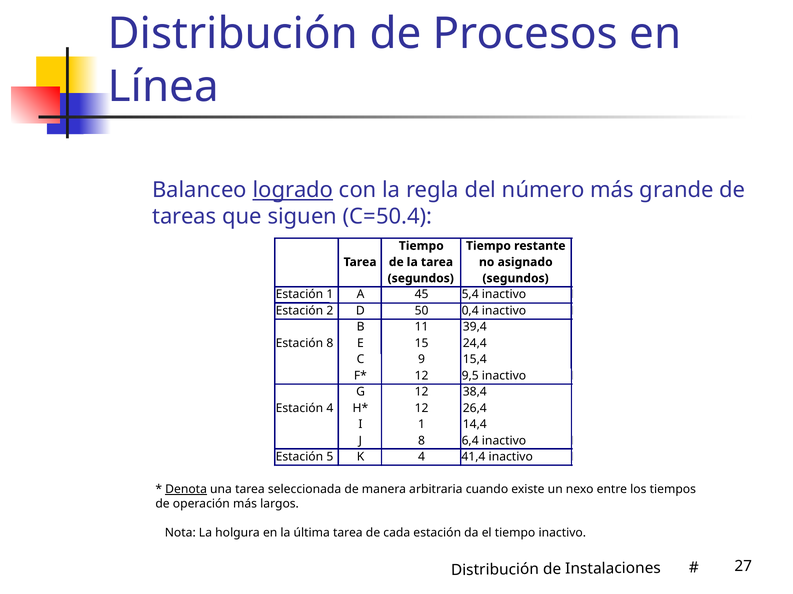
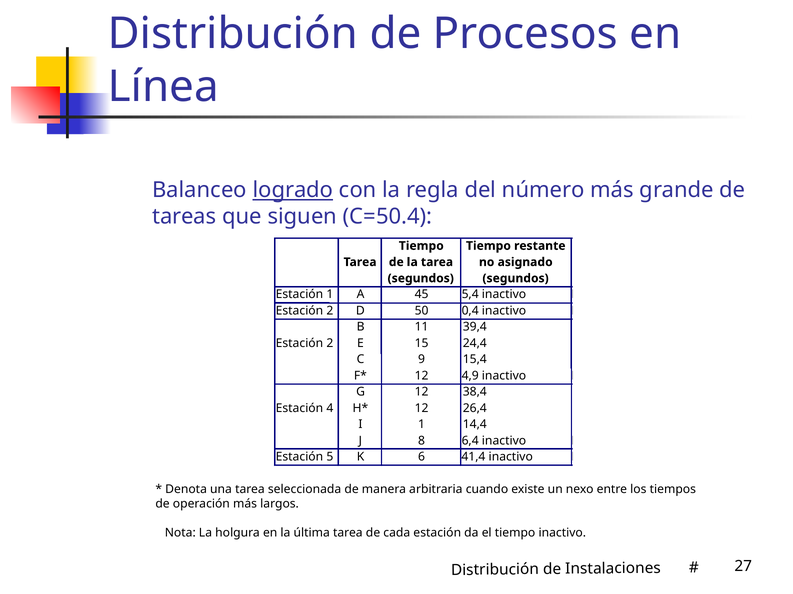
8: 8 -> 2 (330, 344)
9,5: 9,5 -> 4,9 (470, 376)
K 4: 4 -> 6 (422, 457)
Denota underline: present -> none (186, 490)
